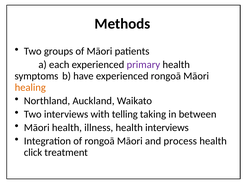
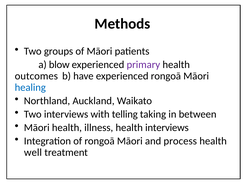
each: each -> blow (59, 65)
symptoms: symptoms -> outcomes (36, 76)
healing colour: orange -> blue (30, 87)
click: click -> well (33, 152)
